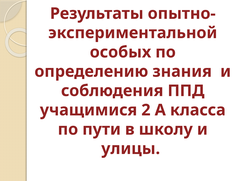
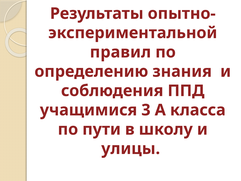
особых: особых -> правил (120, 52)
2: 2 -> 3 (146, 110)
